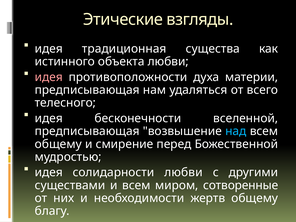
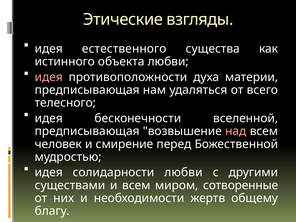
традиционная: традиционная -> естественного (124, 49)
над colour: light blue -> pink (236, 131)
общему: общему -> человек (58, 144)
